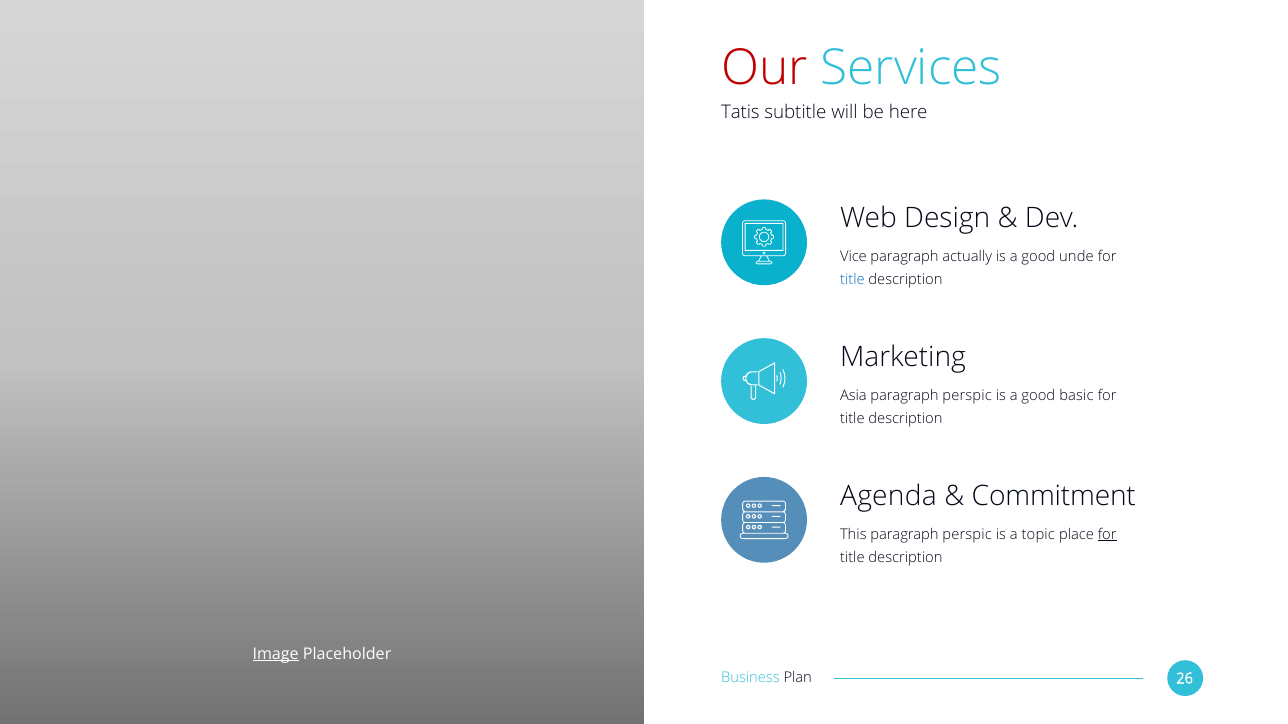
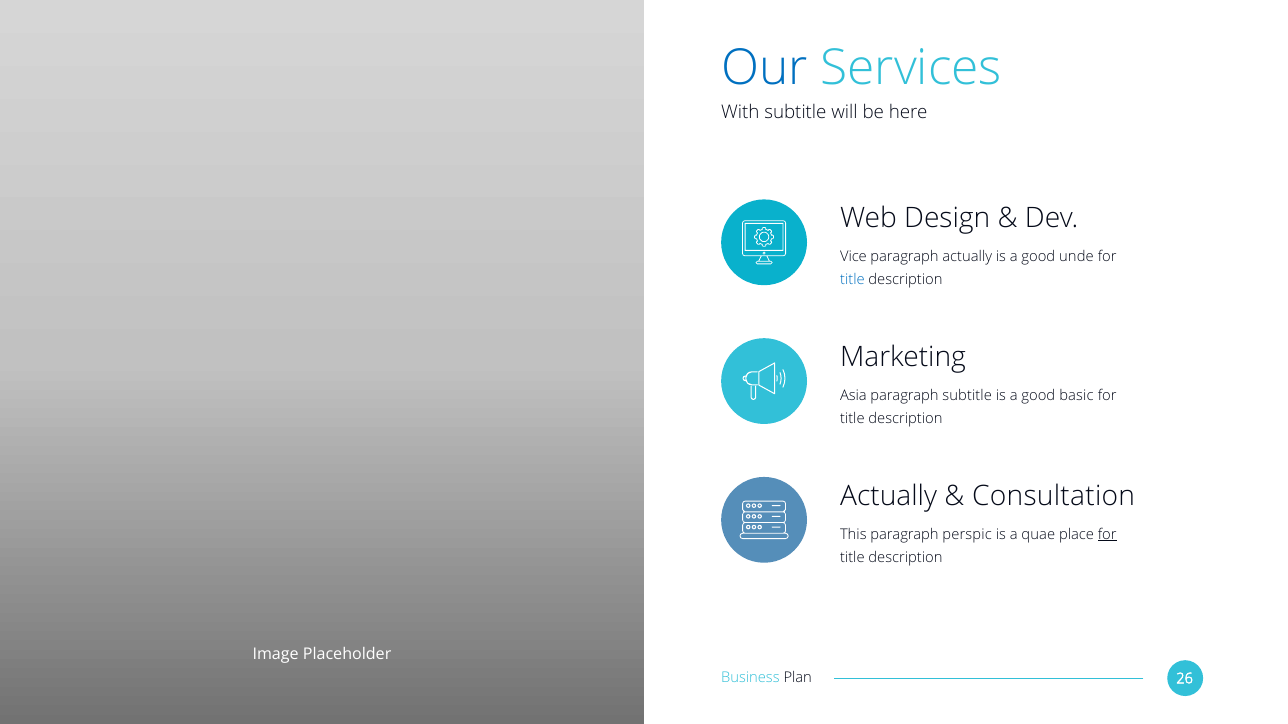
Our colour: red -> blue (764, 68)
Tatis: Tatis -> With (740, 113)
perspic: perspic -> subtitle (967, 396)
Agenda: Agenda -> Actually (889, 496)
Commitment: Commitment -> Consultation (1054, 496)
topic: topic -> quae (1038, 535)
Image underline: present -> none (276, 654)
